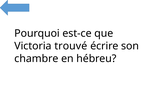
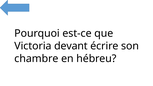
trouvé: trouvé -> devant (71, 46)
